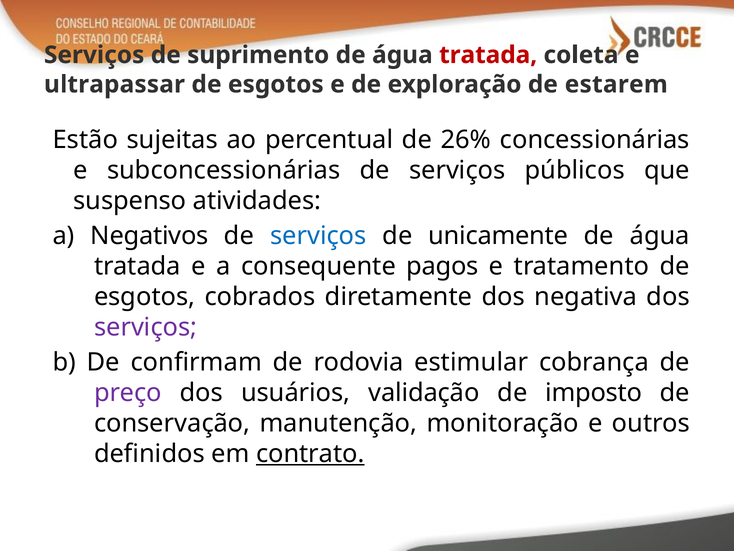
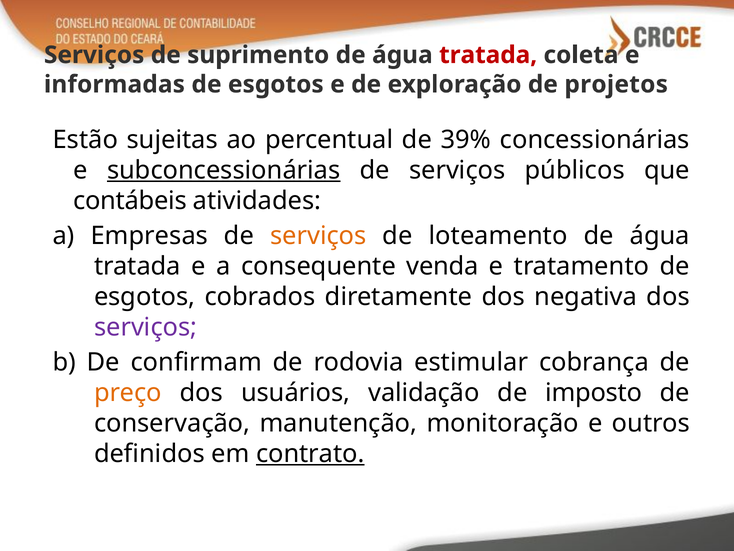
ultrapassar: ultrapassar -> informadas (114, 84)
estarem: estarem -> projetos (616, 84)
26%: 26% -> 39% (466, 140)
subconcessionárias underline: none -> present (224, 170)
suspenso: suspenso -> contábeis (130, 201)
Negativos: Negativos -> Empresas (149, 235)
serviços colour: blue -> orange (318, 235)
unicamente: unicamente -> loteamento (498, 235)
pagos: pagos -> venda (443, 266)
preço colour: purple -> orange (128, 392)
